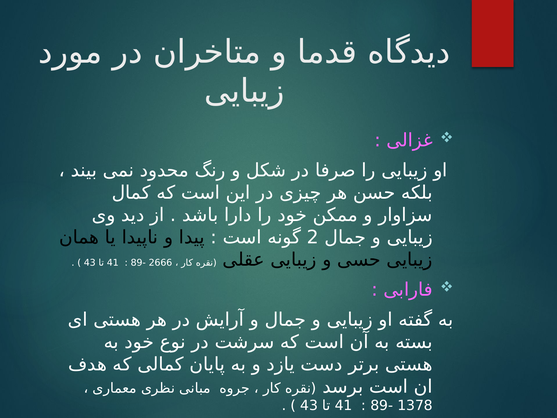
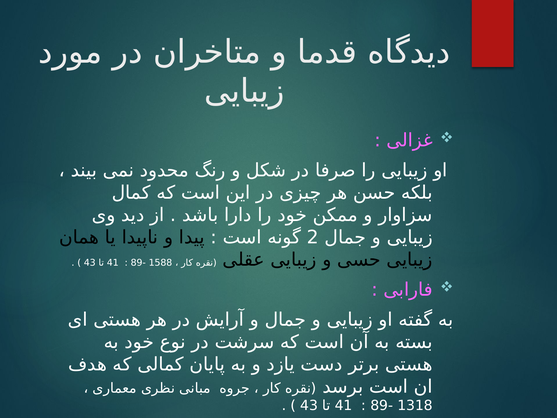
2666: 2666 -> 1588 (160, 263)
1378: 1378 -> 1318 (415, 405)
